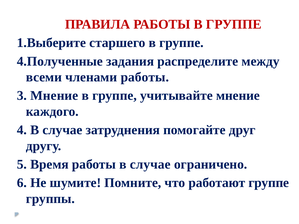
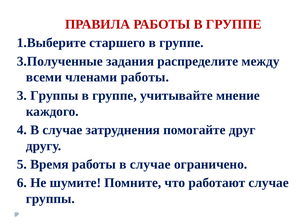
4.Полученные: 4.Полученные -> 3.Полученные (60, 61)
3 Мнение: Мнение -> Группы (54, 96)
работают группе: группе -> случае (269, 183)
